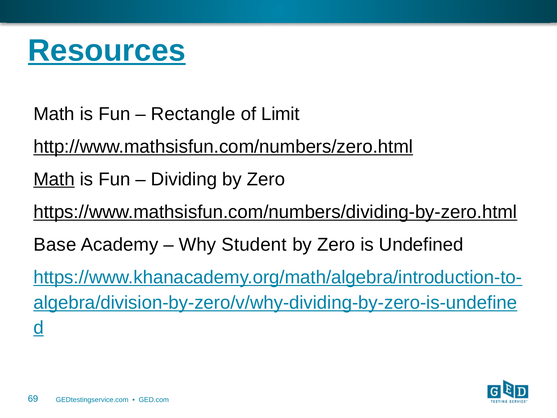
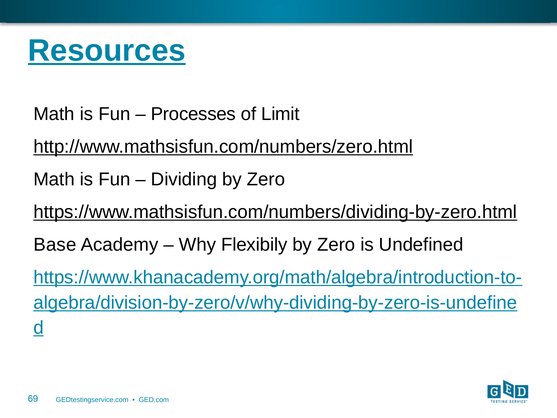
Rectangle: Rectangle -> Processes (193, 114)
Math underline: present -> none (54, 179)
Student: Student -> Flexibily (254, 244)
